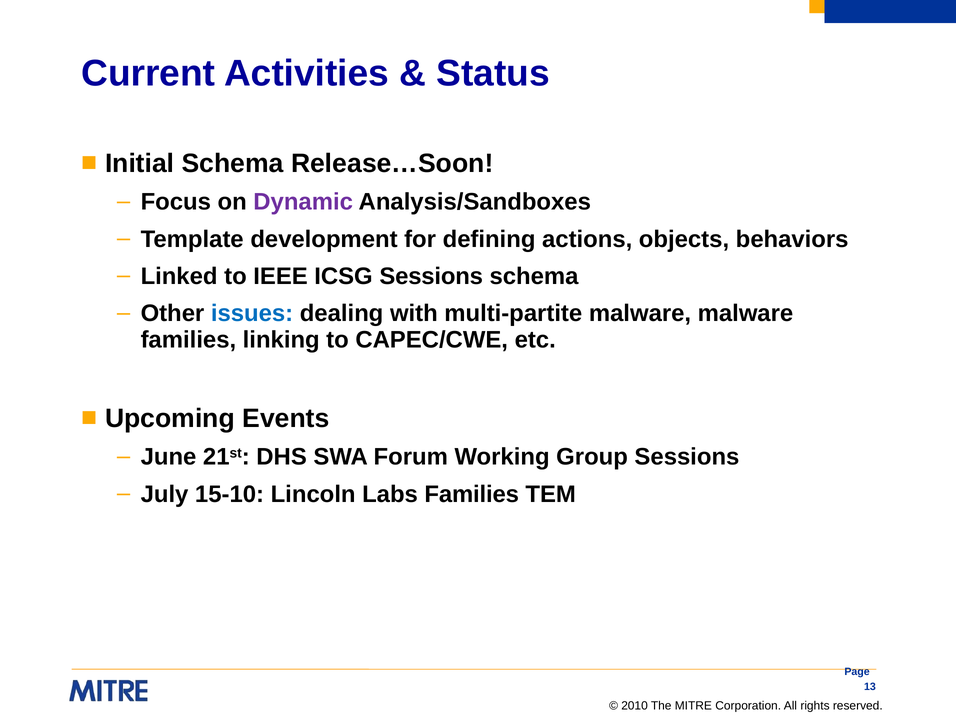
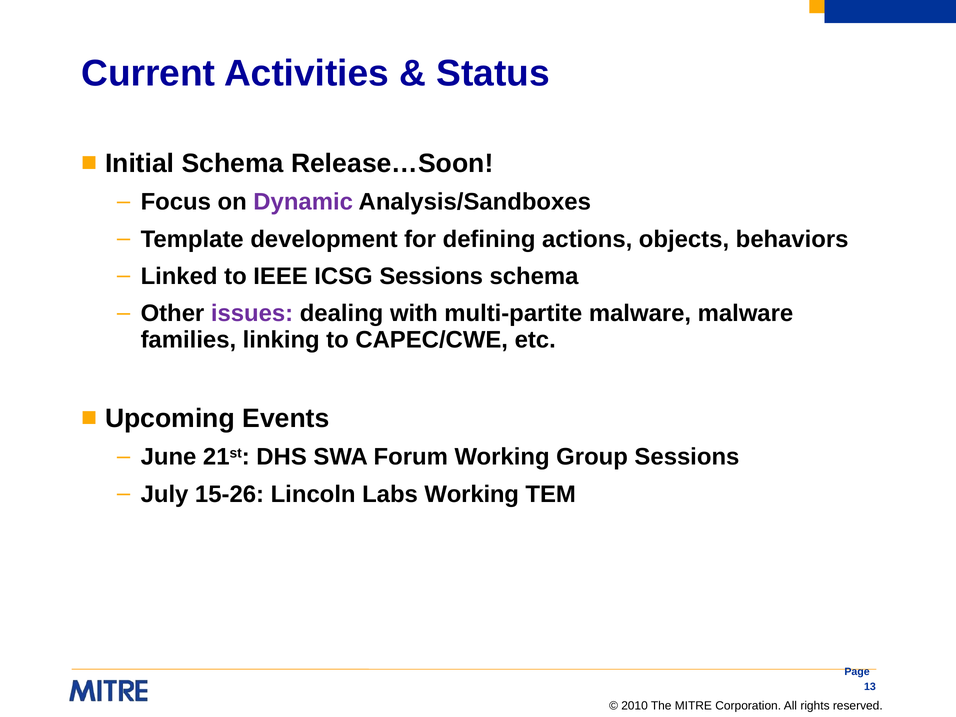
issues colour: blue -> purple (252, 314)
15-10: 15-10 -> 15-26 (230, 494)
Labs Families: Families -> Working (472, 494)
